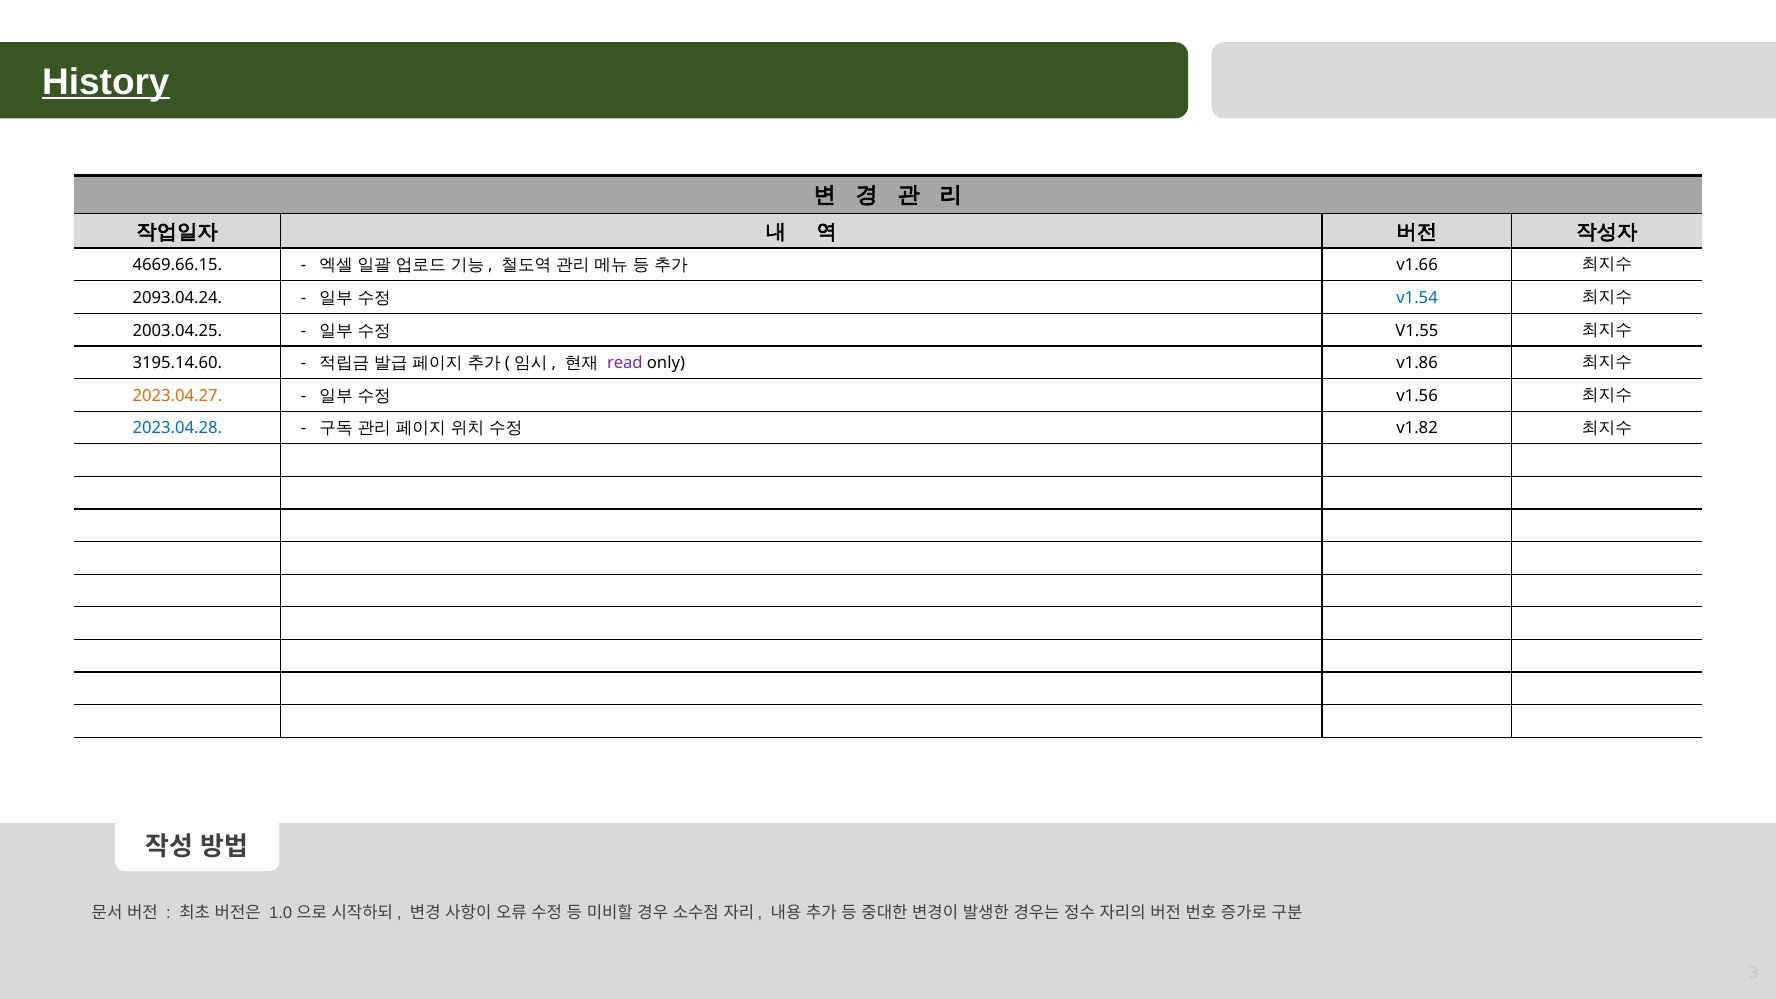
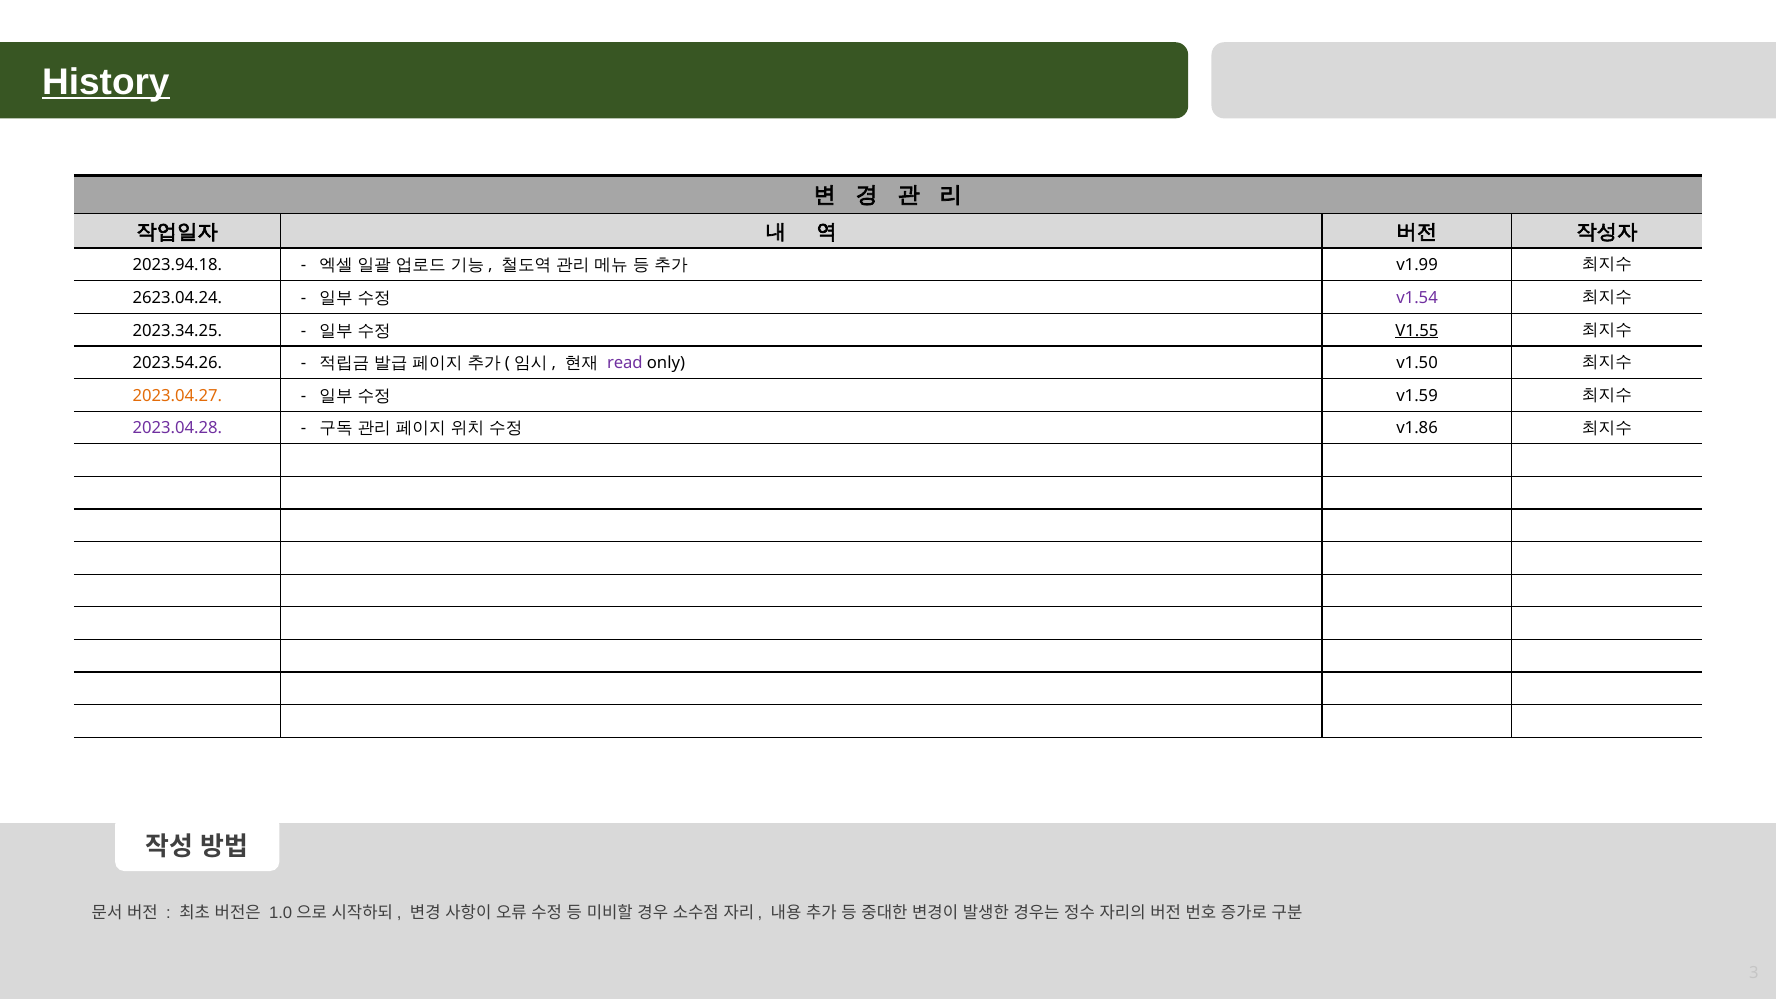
4669.66.15: 4669.66.15 -> 2023.94.18 (177, 265)
v1.66: v1.66 -> v1.99 (1417, 265)
2093.04.24: 2093.04.24 -> 2623.04.24 (177, 298)
v1.54 colour: blue -> purple (1417, 298)
2003.04.25: 2003.04.25 -> 2023.34.25 (177, 331)
V1.55 underline: none -> present (1417, 331)
3195.14.60: 3195.14.60 -> 2023.54.26 (177, 363)
v1.86: v1.86 -> v1.50 (1417, 363)
v1.56: v1.56 -> v1.59 (1417, 396)
2023.04.28 colour: blue -> purple (177, 428)
v1.82: v1.82 -> v1.86 (1417, 428)
